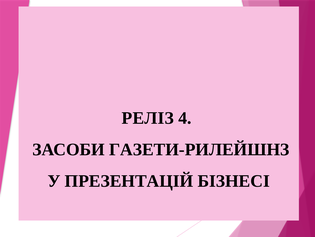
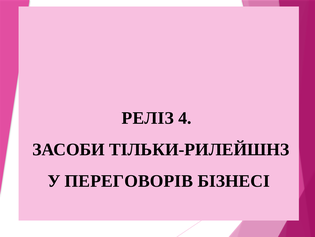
ГАЗЕТИ-РИЛЕЙШНЗ: ГАЗЕТИ-РИЛЕЙШНЗ -> ТІЛЬКИ-РИЛЕЙШНЗ (199, 149)
ПРЕЗЕНТАЦІЙ: ПРЕЗЕНТАЦІЙ -> ПЕРЕГОВОРІВ (129, 181)
